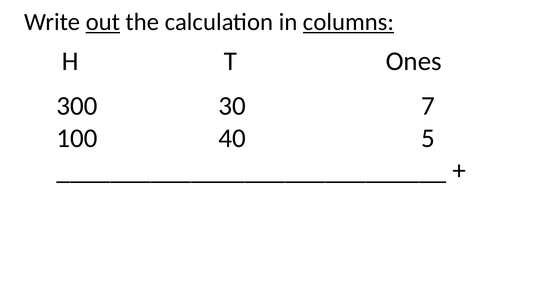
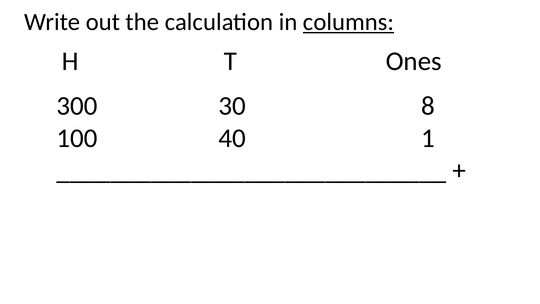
out underline: present -> none (103, 22)
7: 7 -> 8 (428, 106)
5: 5 -> 1 (428, 138)
